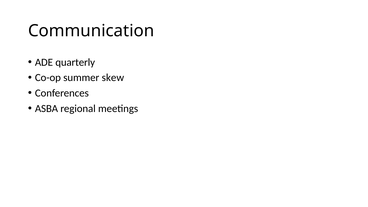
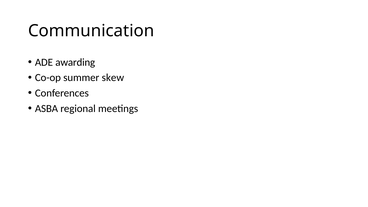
quarterly: quarterly -> awarding (75, 62)
